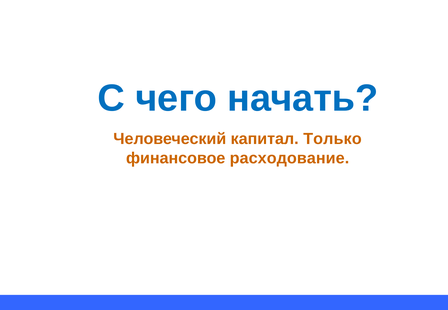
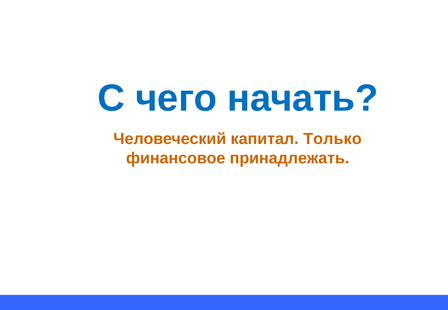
расходование: расходование -> принадлежать (290, 158)
